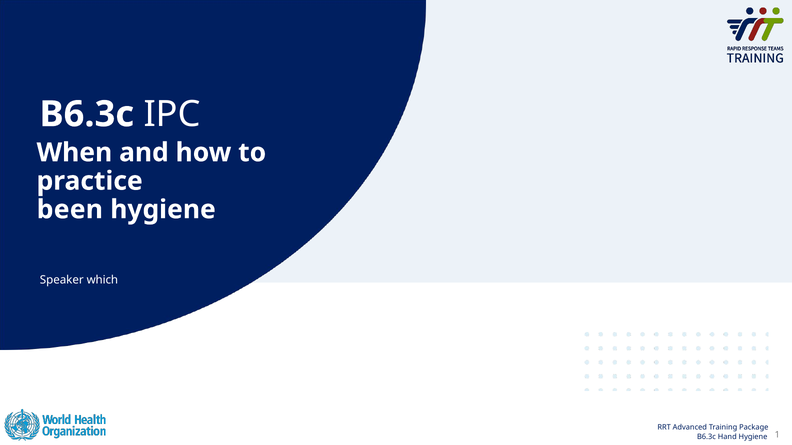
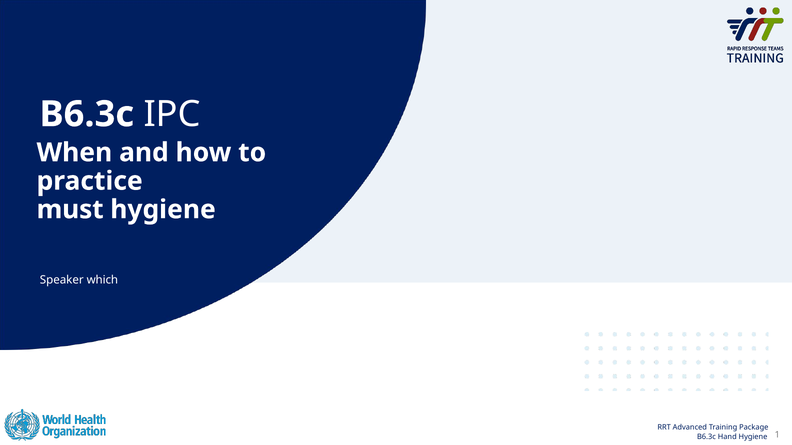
been: been -> must (70, 210)
